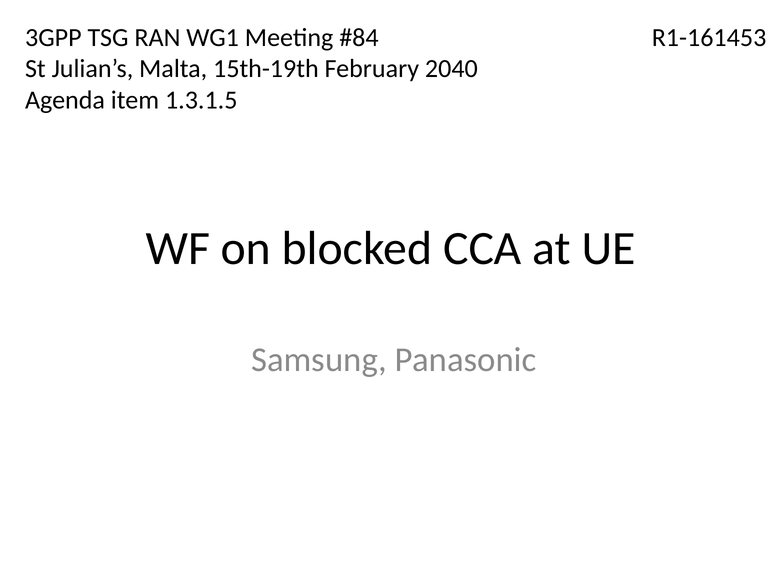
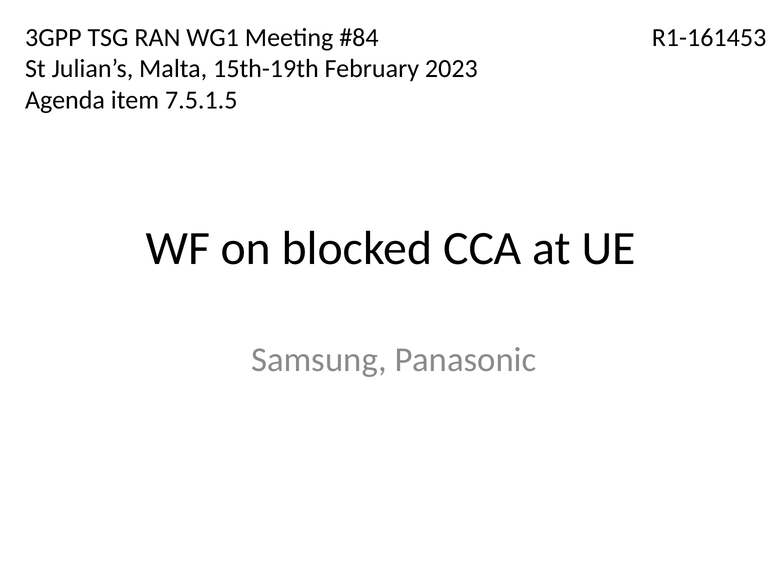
2040: 2040 -> 2023 (451, 69)
1.3.1.5: 1.3.1.5 -> 7.5.1.5 (201, 100)
